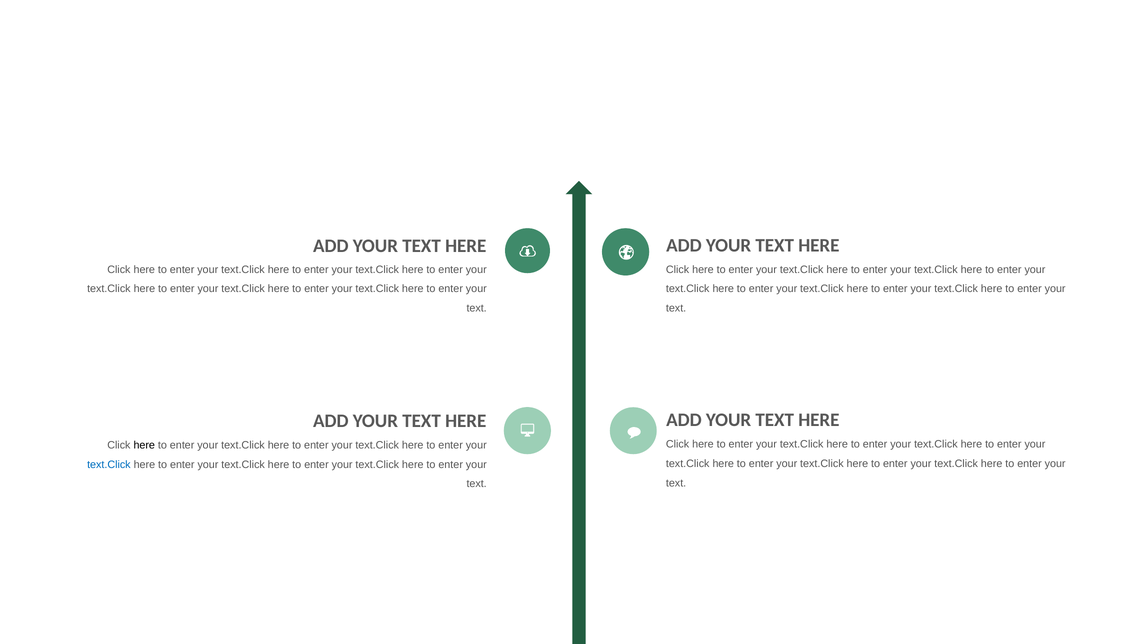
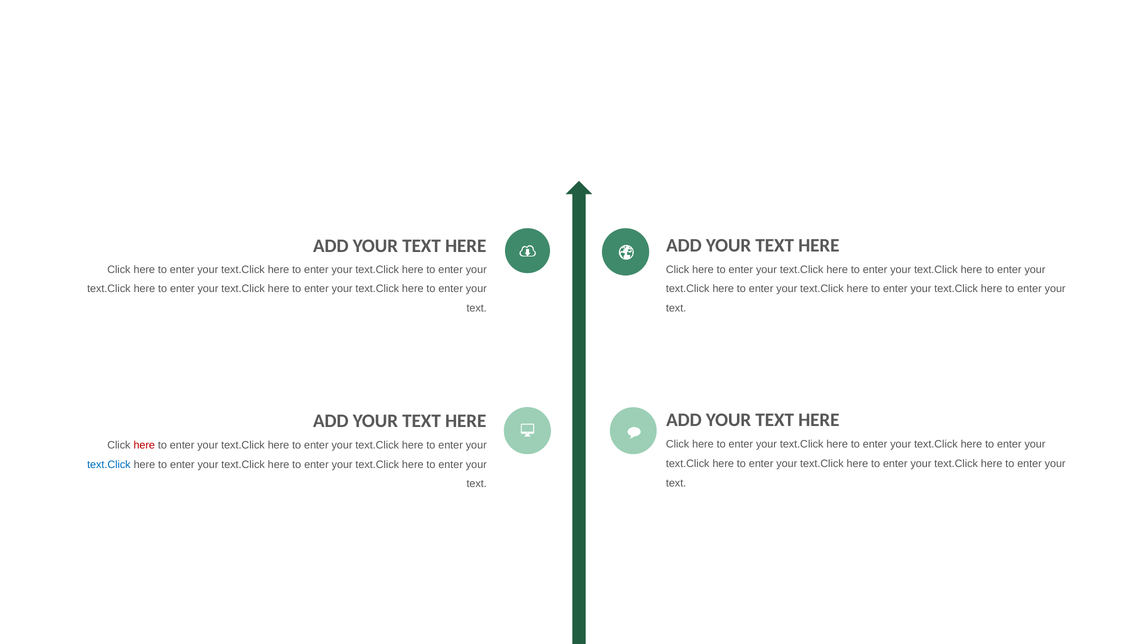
here colour: black -> red (144, 445)
